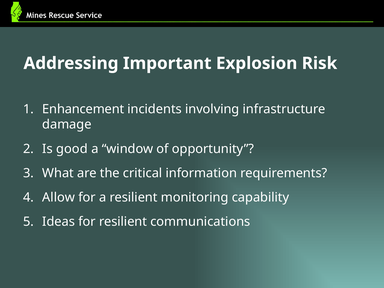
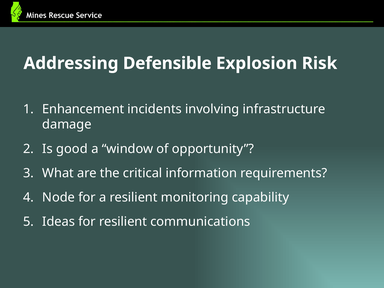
Important: Important -> Defensible (167, 63)
Allow: Allow -> Node (59, 197)
